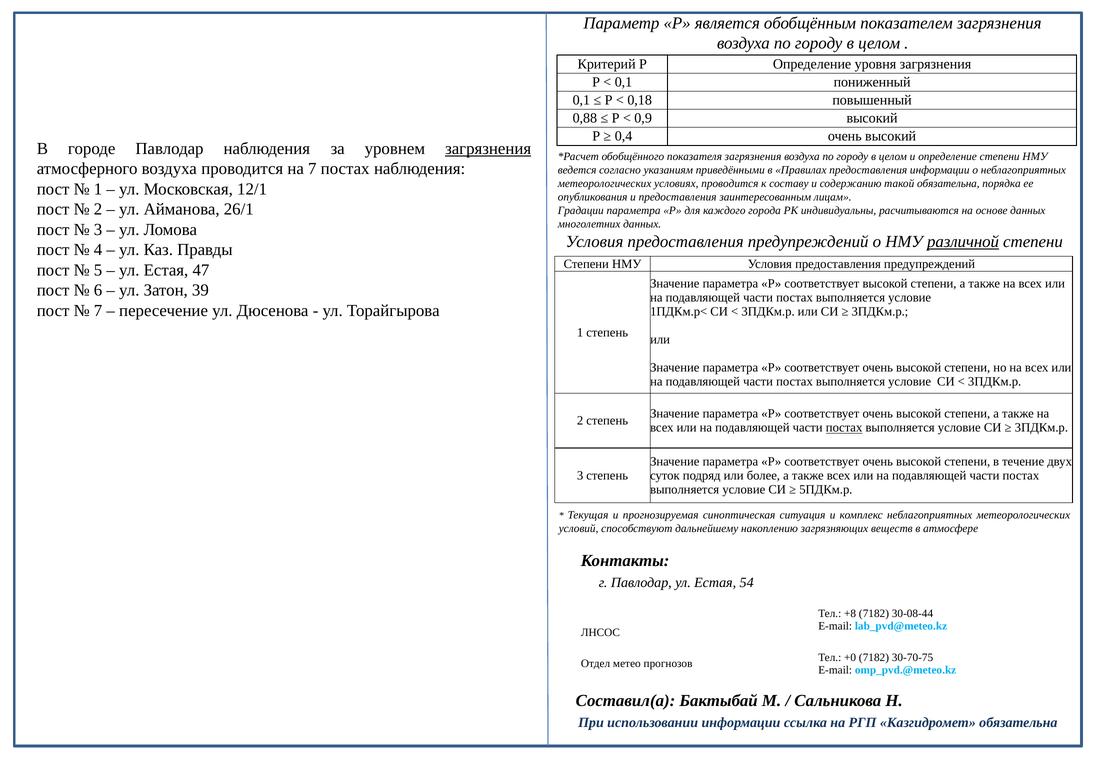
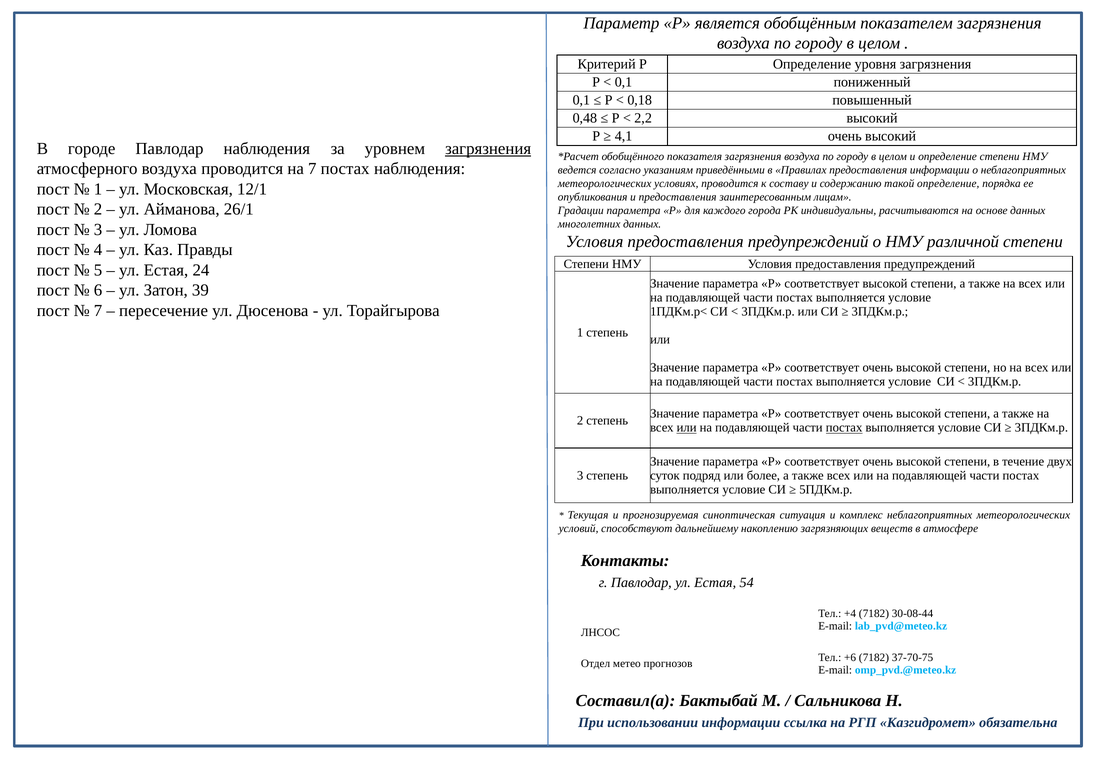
0,88: 0,88 -> 0,48 (585, 118)
0,9: 0,9 -> 2,2 (643, 118)
0,4: 0,4 -> 4,1 (624, 136)
такой обязательна: обязательна -> определение (948, 183)
различной underline: present -> none (963, 242)
47: 47 -> 24 (201, 270)
или underline: none -> present (687, 428)
+8: +8 -> +4 (850, 613)
+0: +0 -> +6 (850, 657)
30-70-75: 30-70-75 -> 37-70-75 (912, 657)
